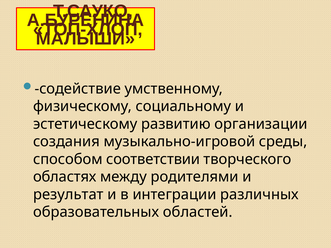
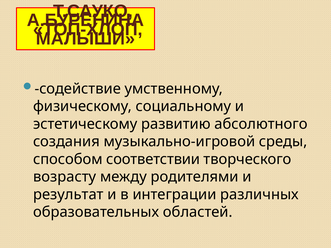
организации: организации -> абсолютного (261, 124)
областях: областях -> возрасту (65, 177)
